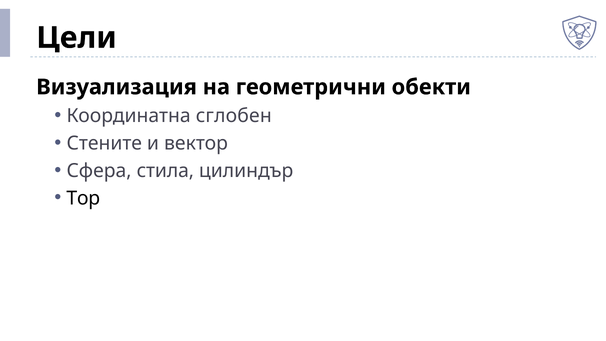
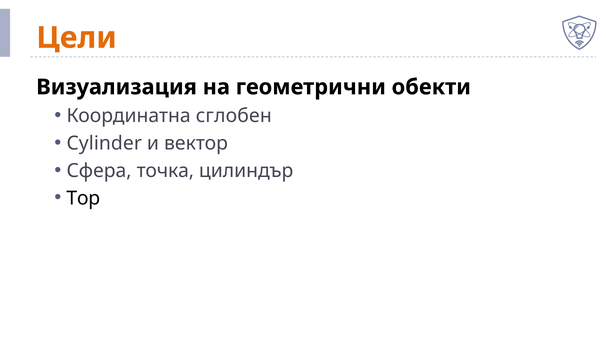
Цели colour: black -> orange (76, 38)
Стените: Стените -> Cylinder (104, 143)
стила: стила -> точка (165, 171)
